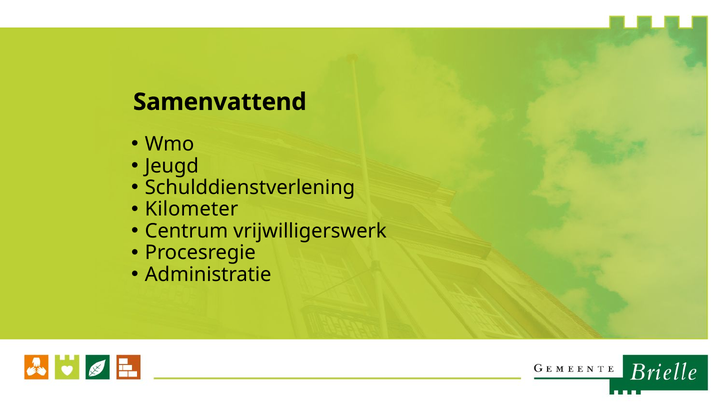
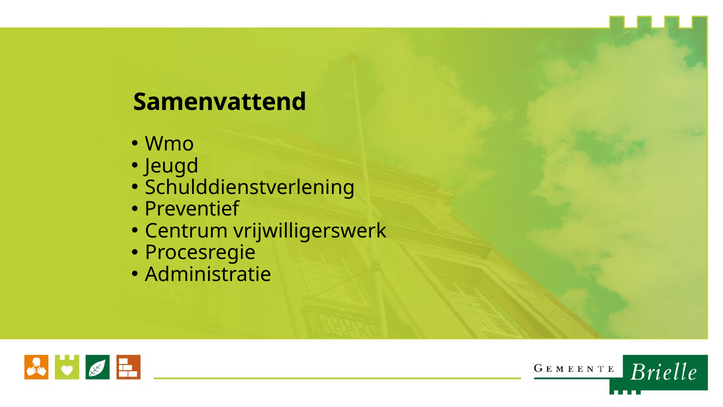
Kilometer: Kilometer -> Preventief (192, 209)
